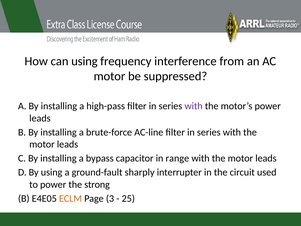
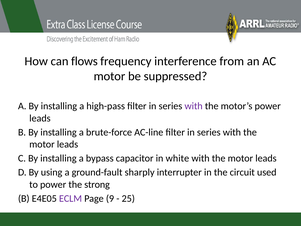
can using: using -> flows (84, 61)
range: range -> white (177, 158)
ECLM colour: orange -> purple (71, 198)
3: 3 -> 9 (110, 198)
